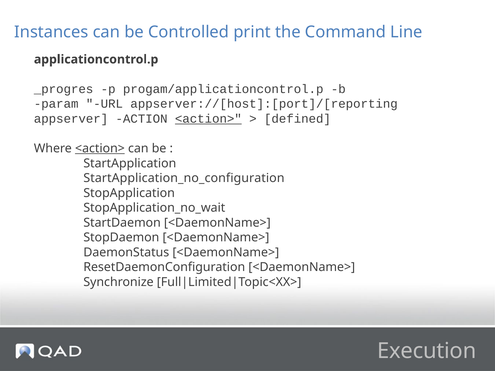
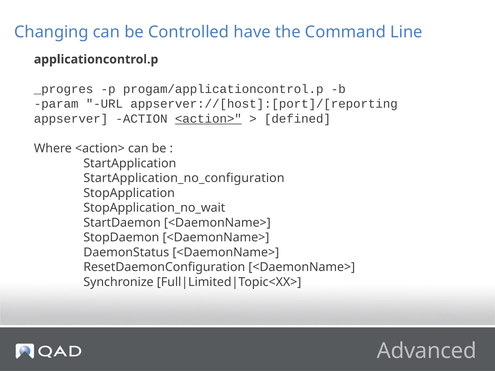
Instances: Instances -> Changing (51, 32)
print: print -> have (252, 32)
<action> underline: present -> none (100, 149)
Execution: Execution -> Advanced (427, 351)
